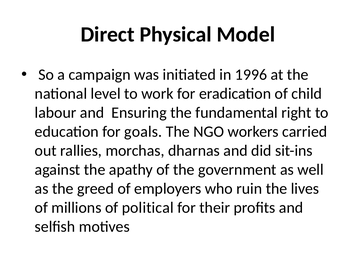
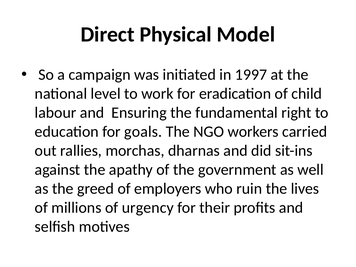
1996: 1996 -> 1997 (251, 75)
political: political -> urgency (148, 208)
